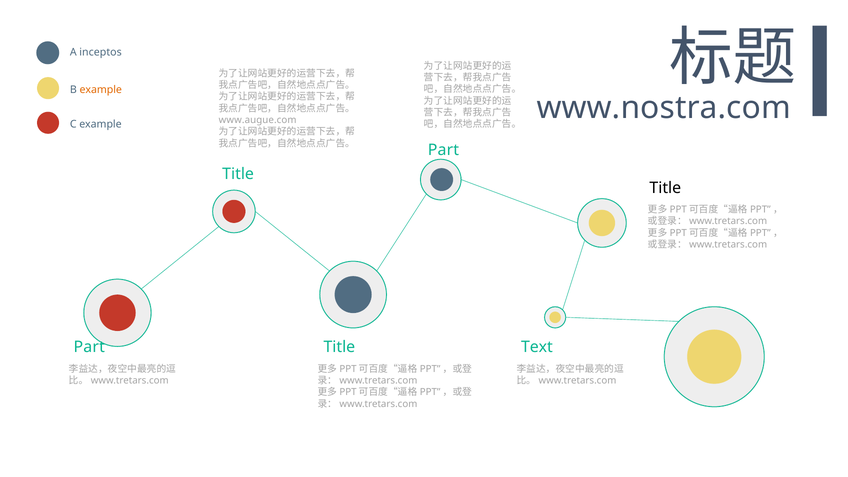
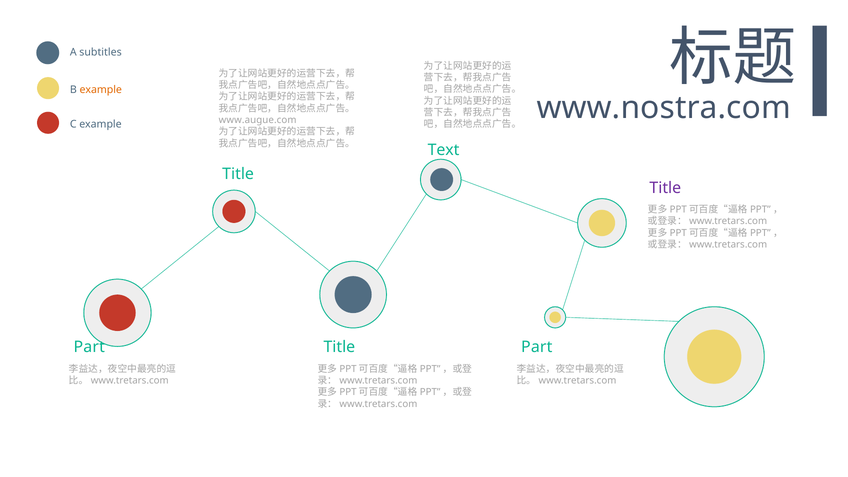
inceptos: inceptos -> subtitles (101, 52)
Part: Part -> Text (444, 150)
Title colour: black -> purple (665, 188)
Text: Text -> Part (537, 347)
